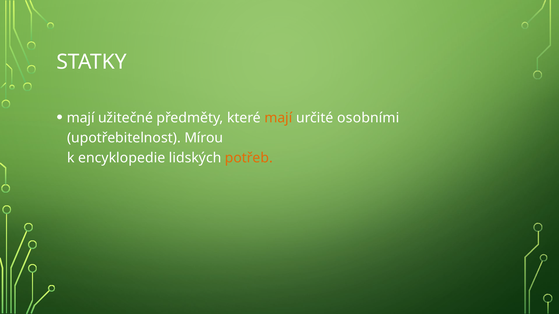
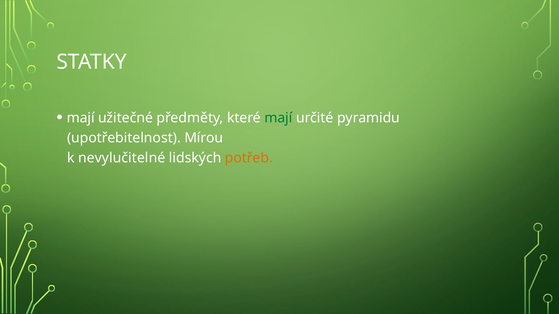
mají colour: orange -> green (278, 118)
osobními: osobními -> pyramidu (368, 118)
encyklopedie: encyklopedie -> nevylučitelné (122, 158)
